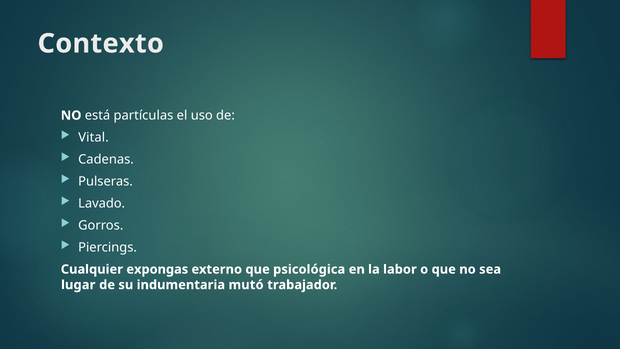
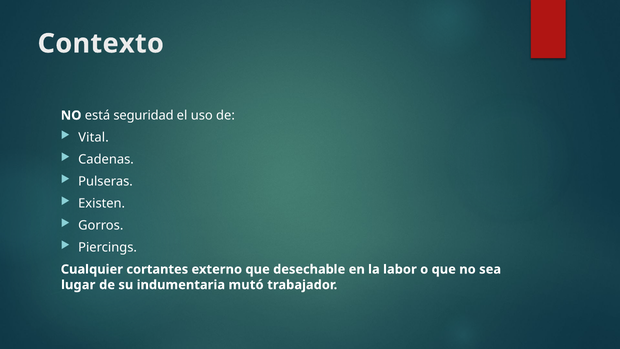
partículas: partículas -> seguridad (144, 115)
Lavado: Lavado -> Existen (102, 203)
expongas: expongas -> cortantes (157, 269)
psicológica: psicológica -> desechable (309, 269)
